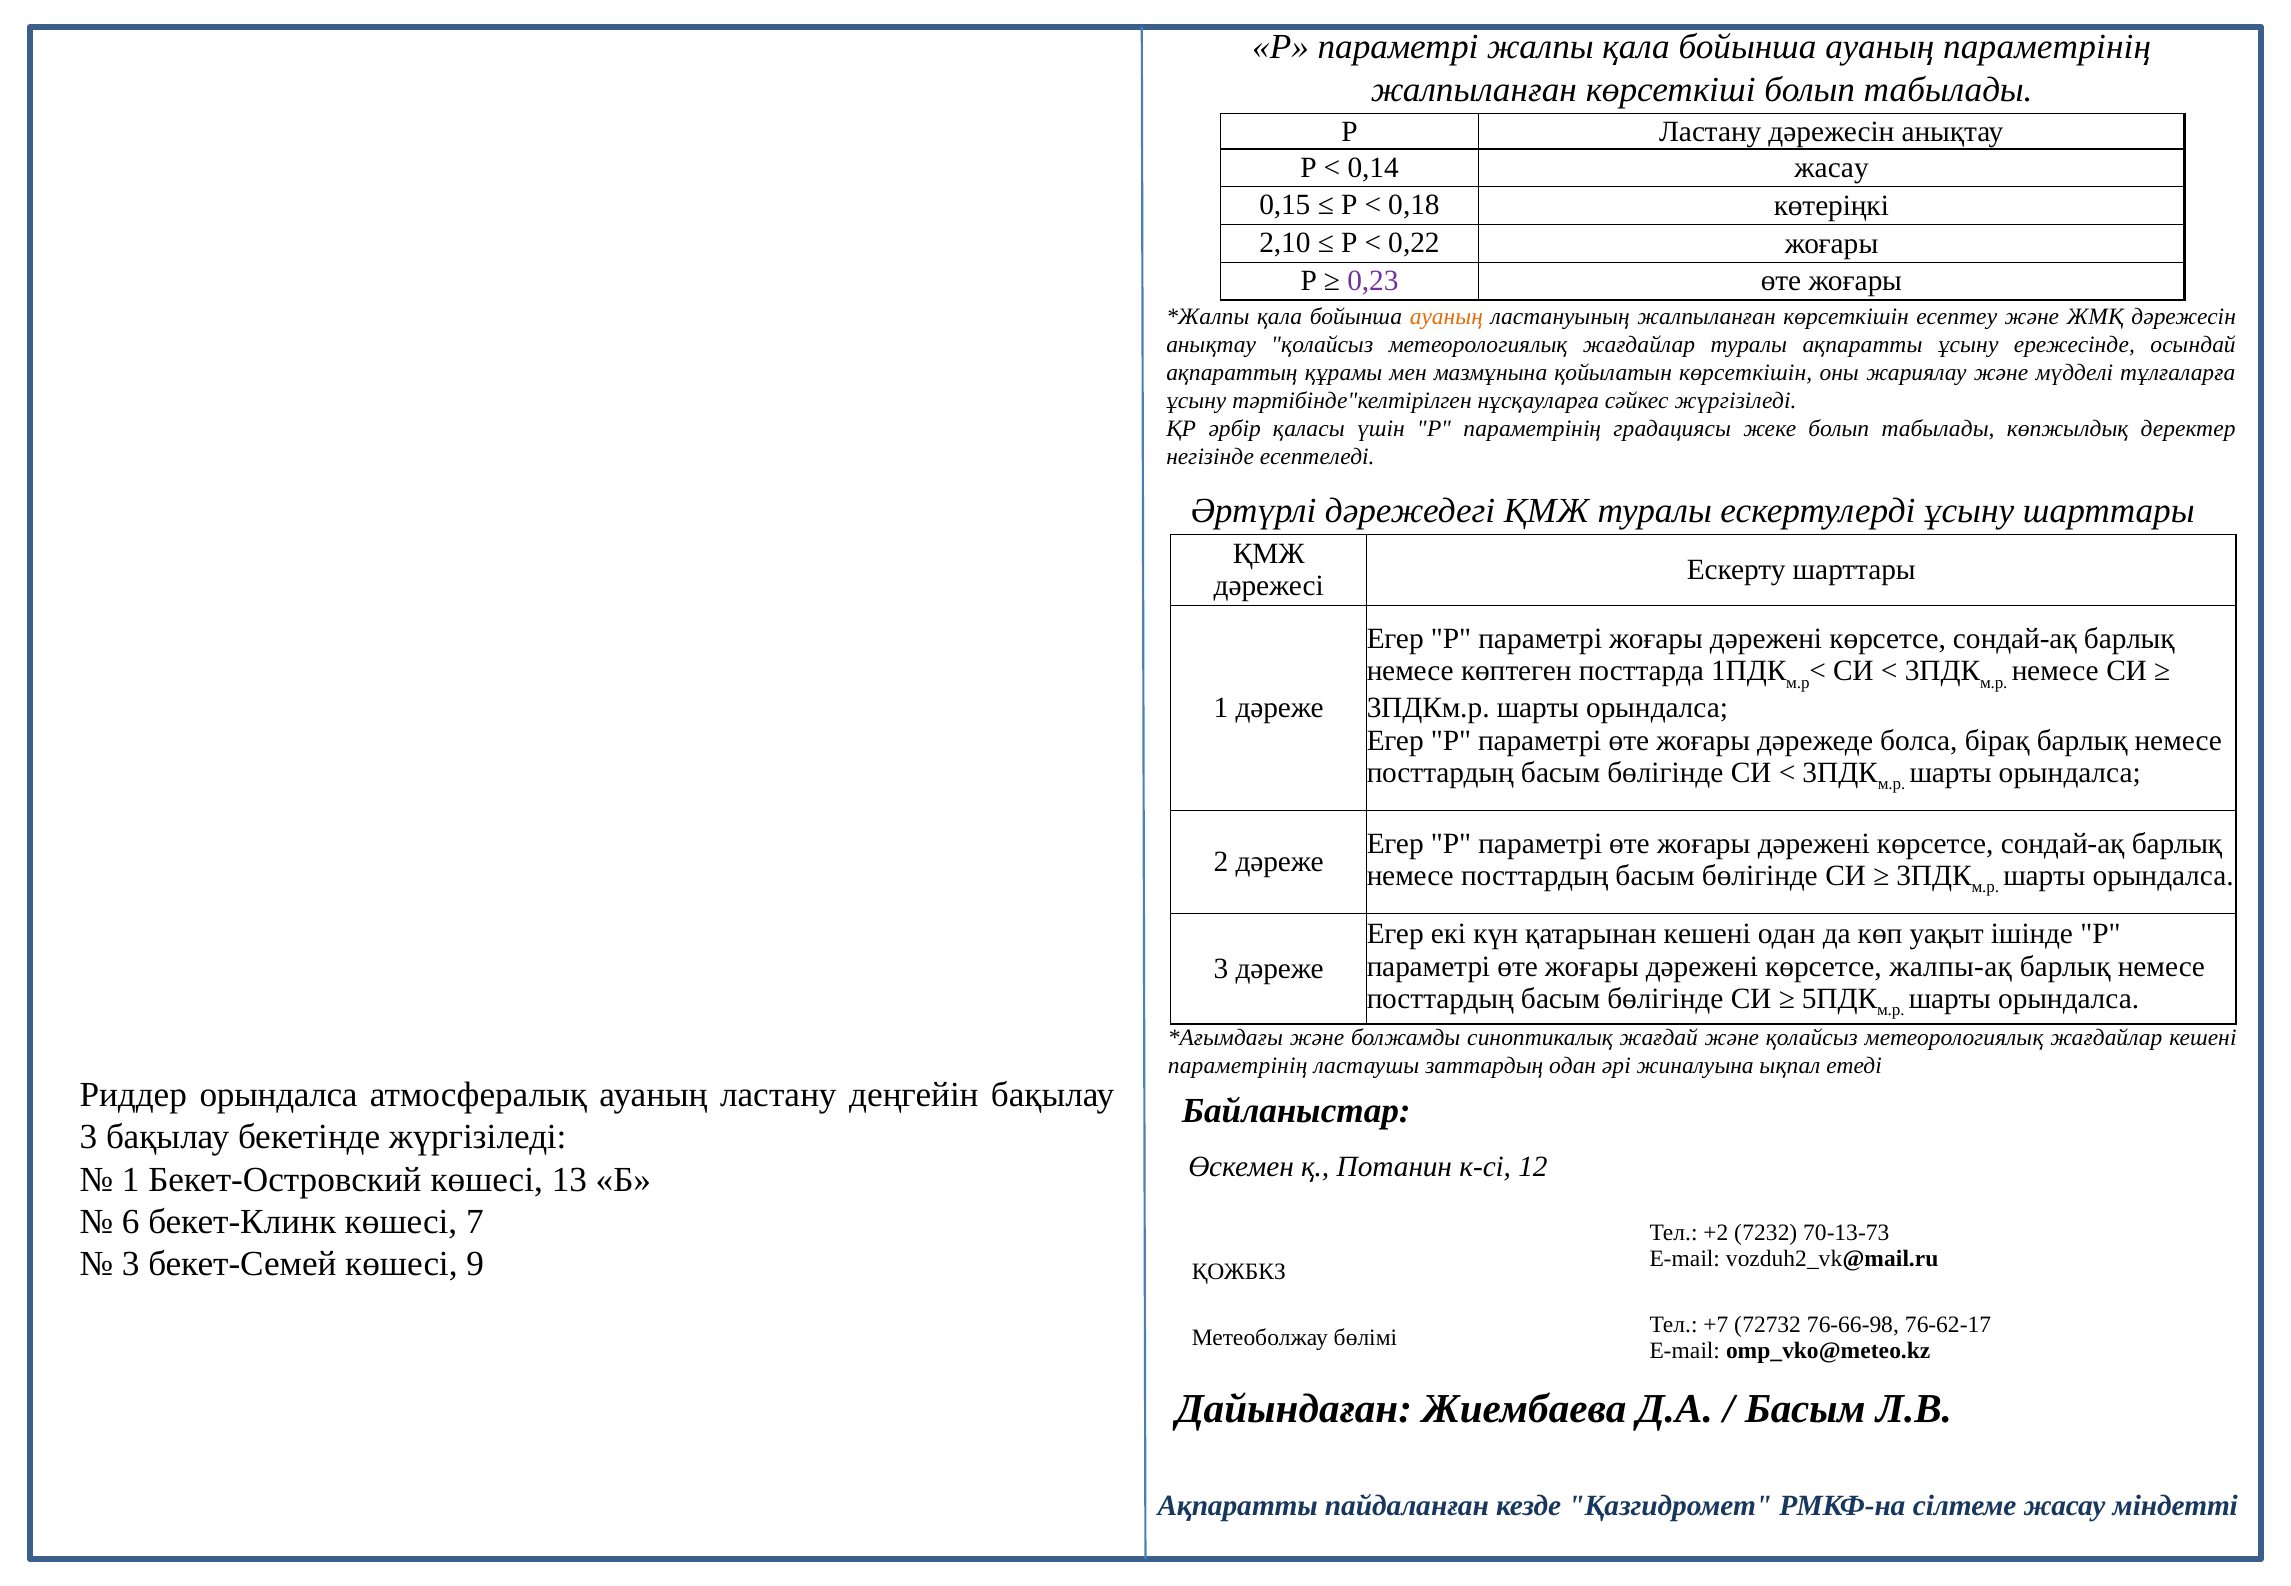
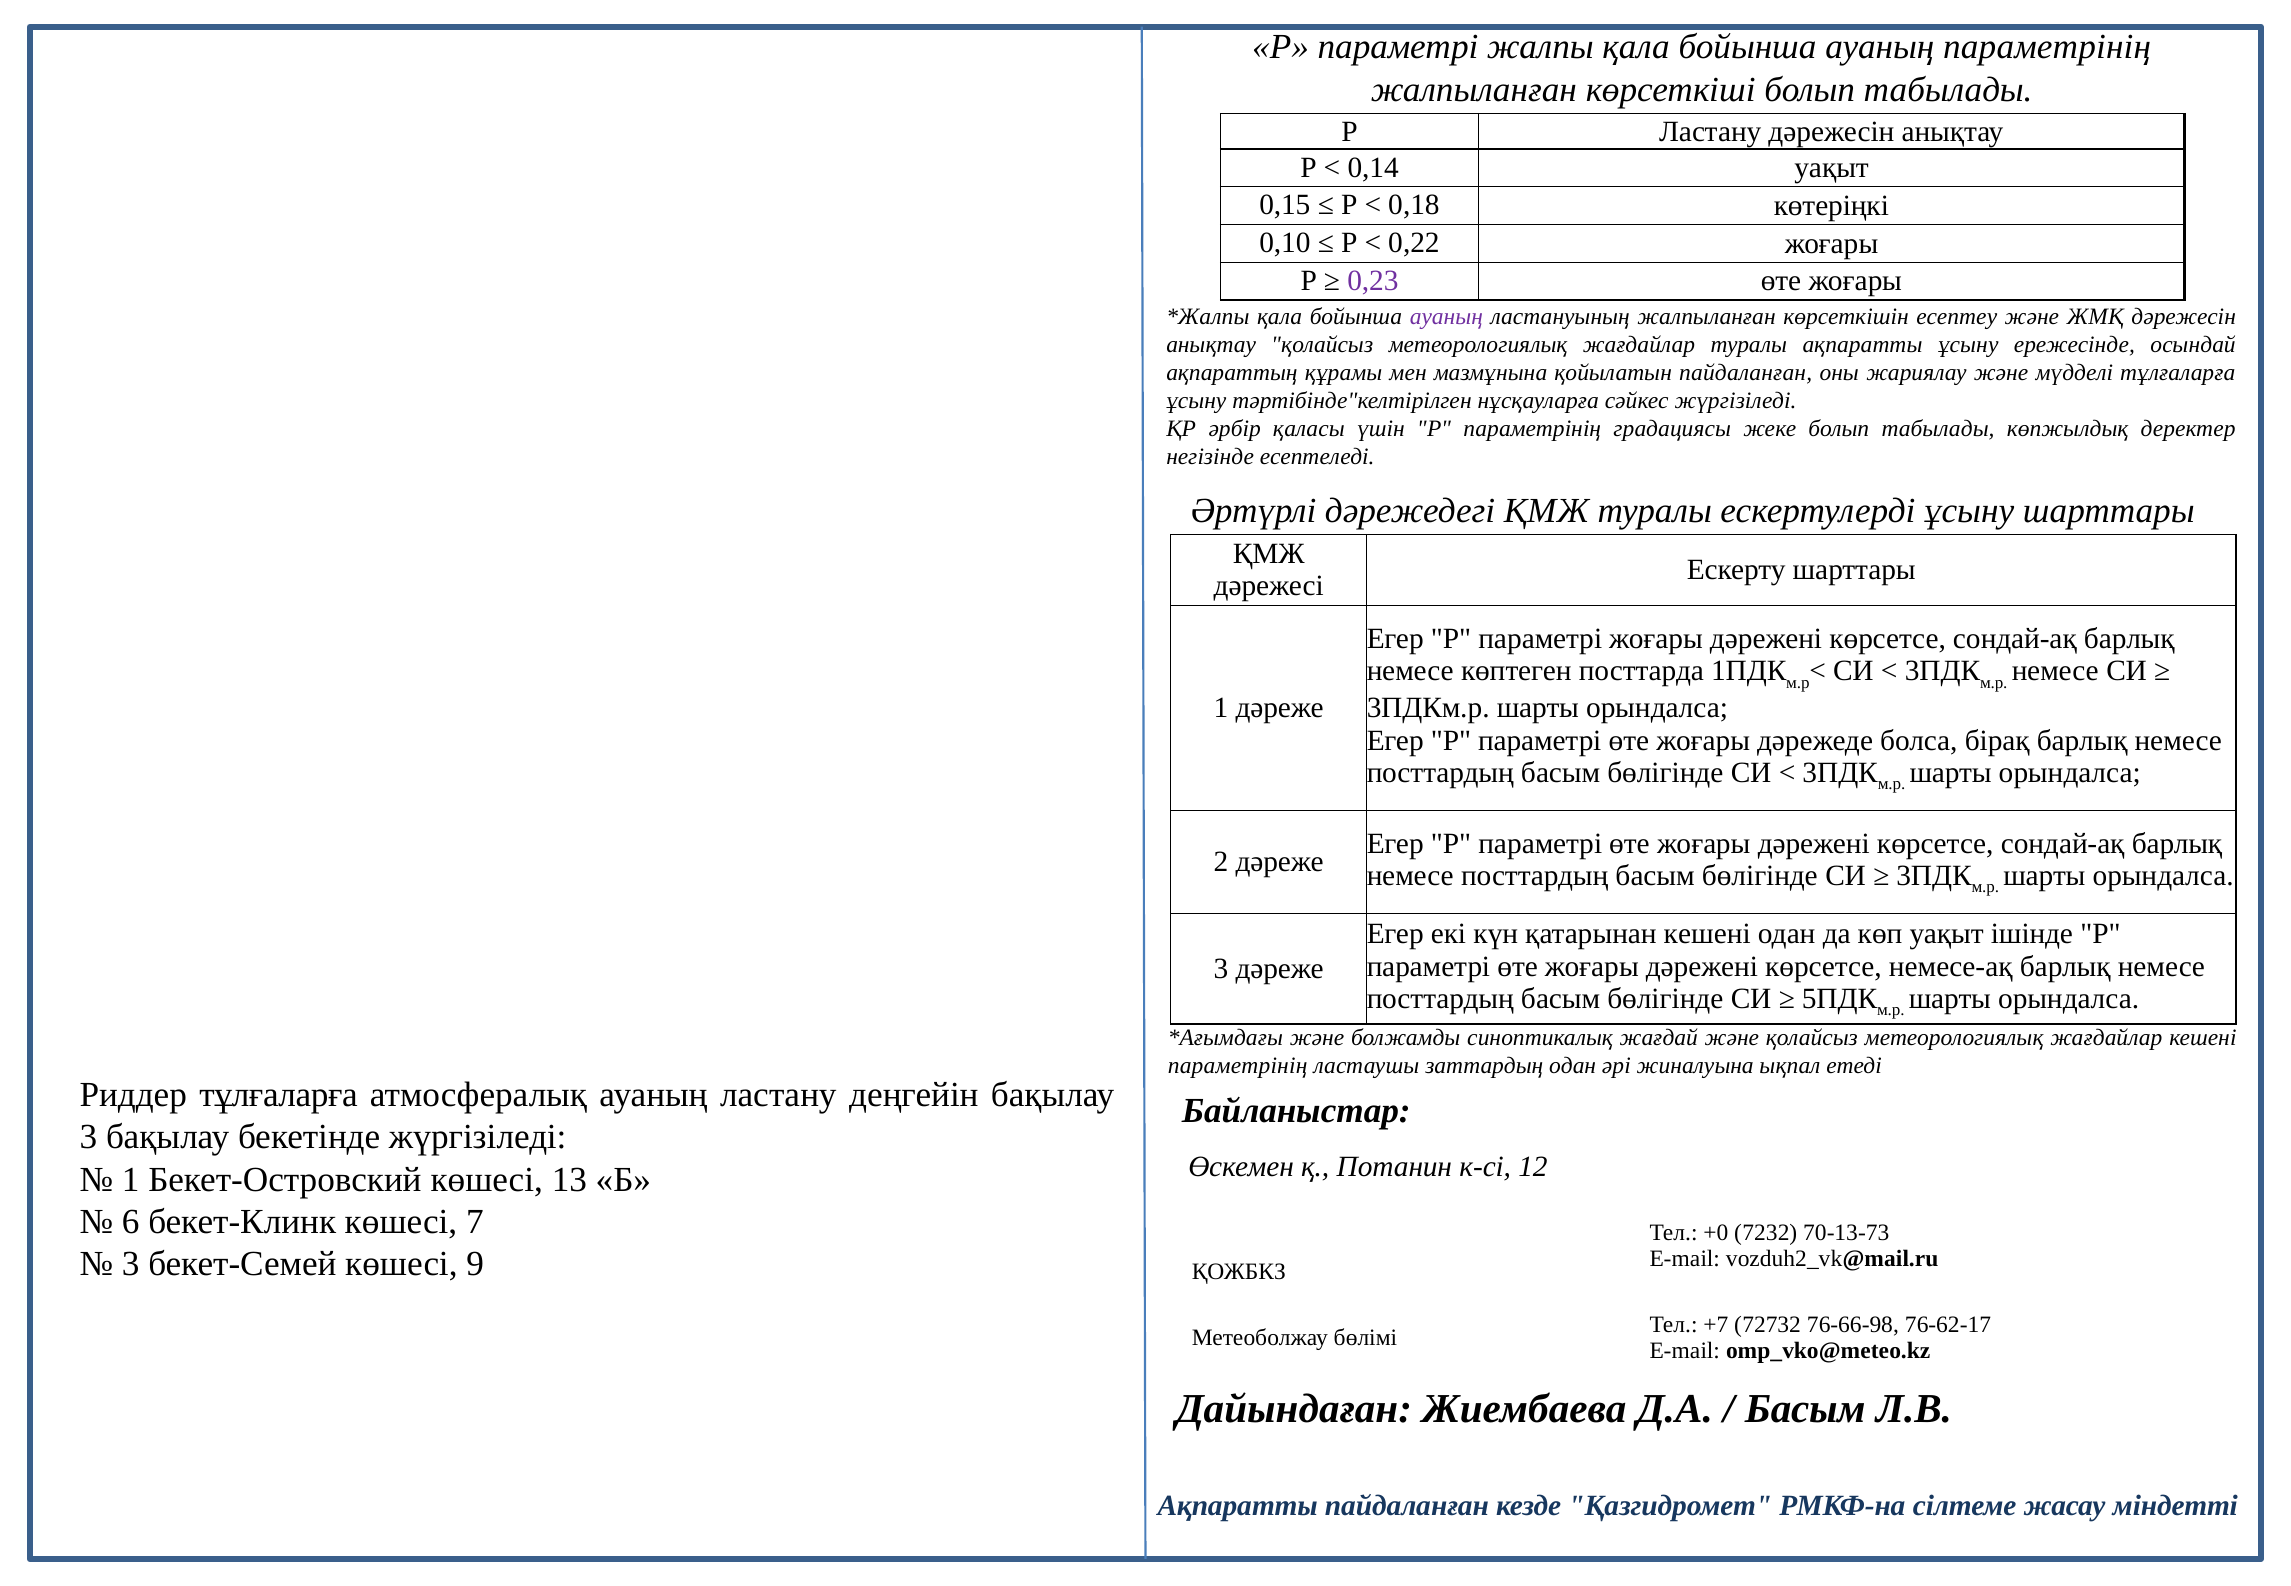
0,14 жасау: жасау -> уақыт (1832, 168)
2,10: 2,10 -> 0,10 (1285, 243)
ауаның colour: orange -> purple (1446, 316)
қойылатын көрсеткішін: көрсеткішін -> пайдаланған (1746, 373)
жалпы-ақ: жалпы-ақ -> немесе-ақ (1951, 966)
Риддер орындалса: орындалса -> тұлғаларға (279, 1095)
+2: +2 -> +0 (1716, 1233)
